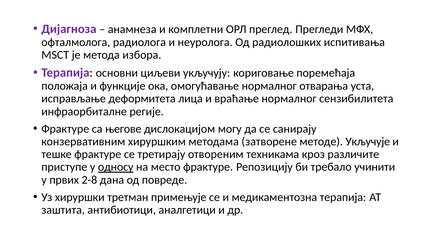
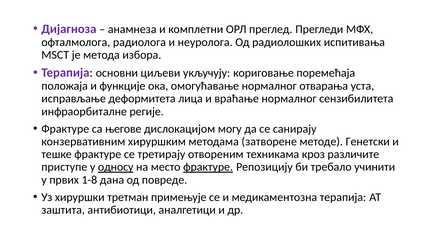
Укључује: Укључује -> Генетски (368, 142)
фрактуре underline: none -> present (208, 167)
2-8: 2-8 -> 1-8 (89, 180)
